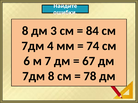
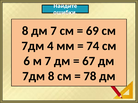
дм 3: 3 -> 7 (54, 31)
84: 84 -> 69 (92, 31)
